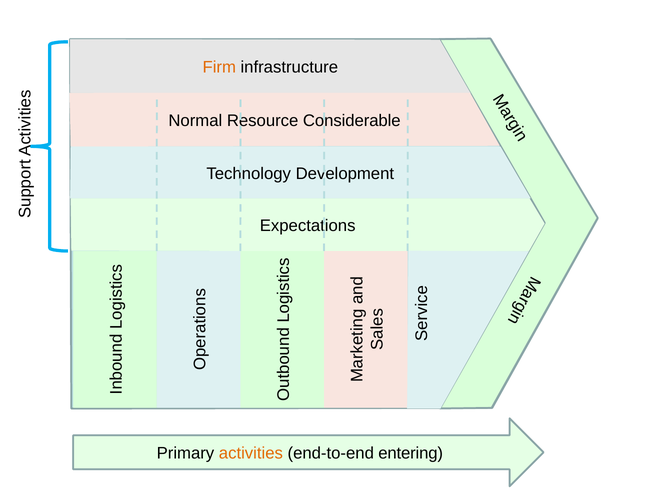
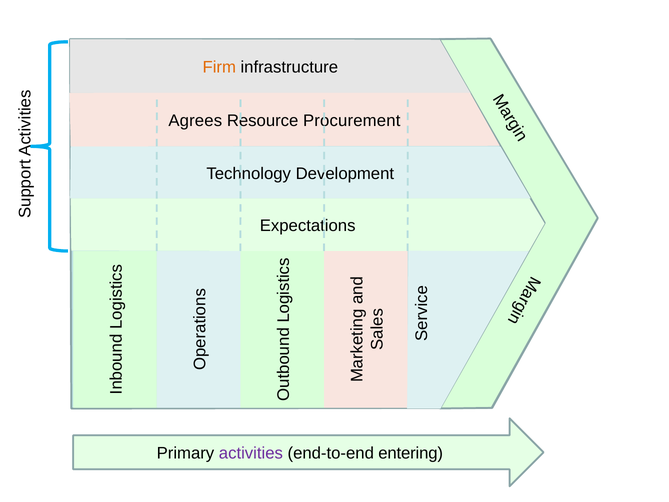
Normal: Normal -> Agrees (195, 121)
Considerable: Considerable -> Procurement (352, 121)
activities colour: orange -> purple (251, 453)
